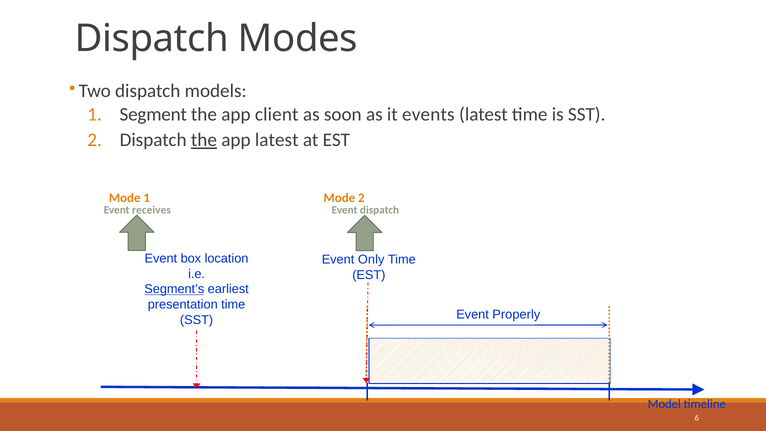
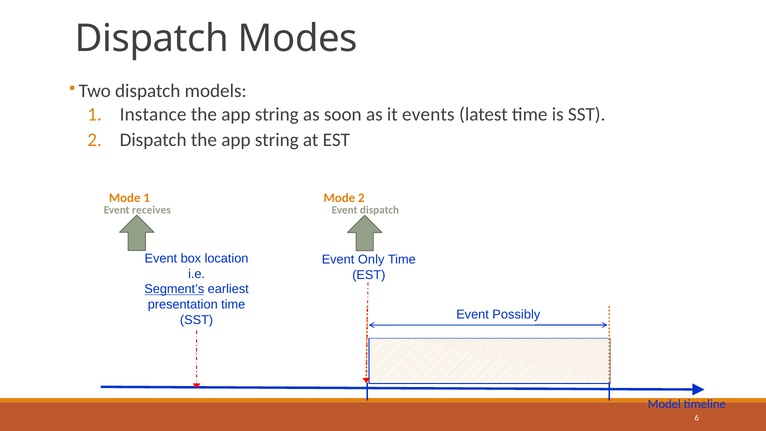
Segment: Segment -> Instance (153, 115)
client: client -> string (277, 115)
the underline: present -> none (204, 140)
latest: latest -> string (277, 140)
Properly: Properly -> Possibly (516, 315)
